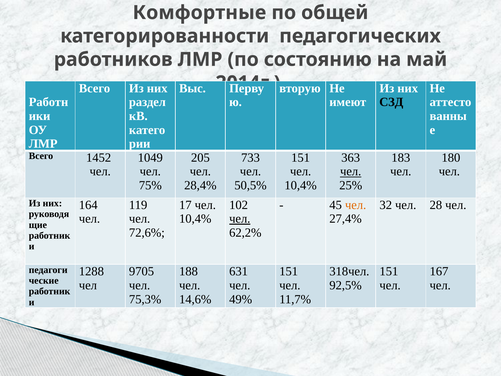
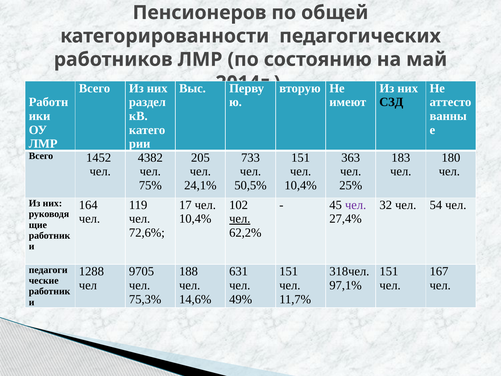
Комфортные: Комфортные -> Пенсионеров (200, 13)
1049: 1049 -> 4382 (150, 158)
чел underline: present -> none (351, 171)
28,4%: 28,4% -> 24,1% (200, 185)
чел colour: orange -> purple (356, 205)
28: 28 -> 54 (436, 205)
92,5%: 92,5% -> 97,1% (346, 285)
